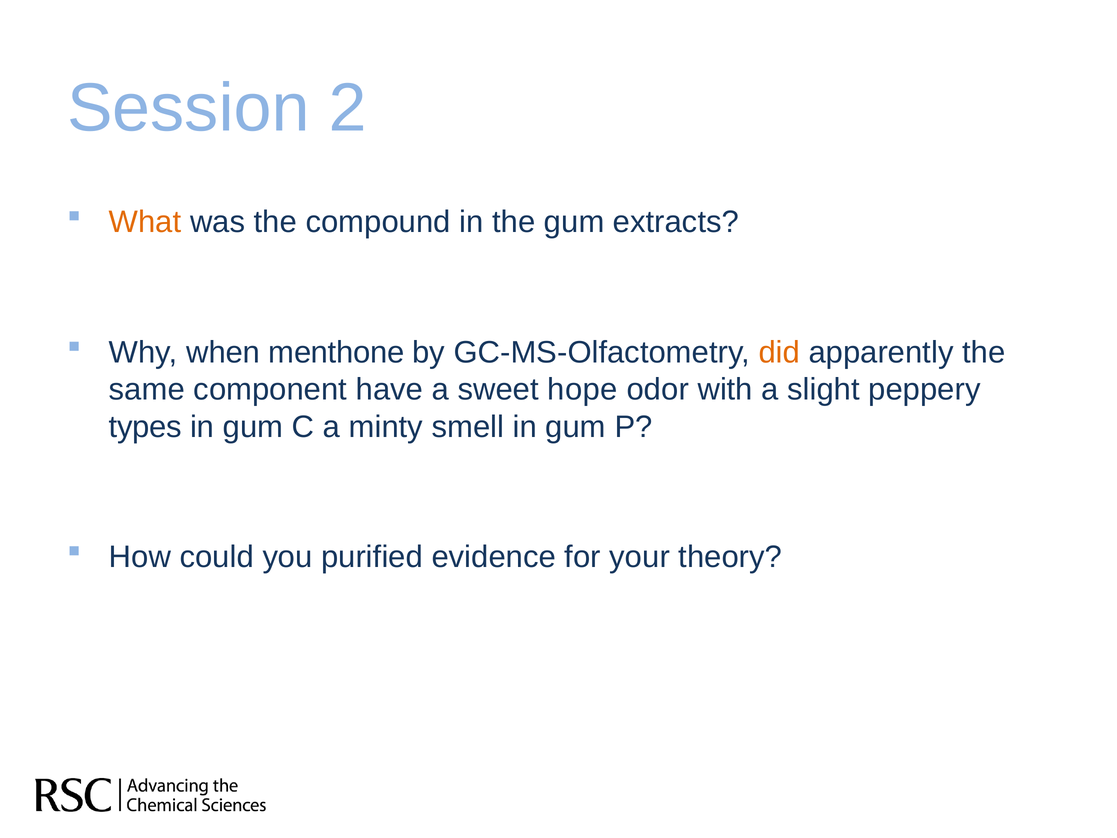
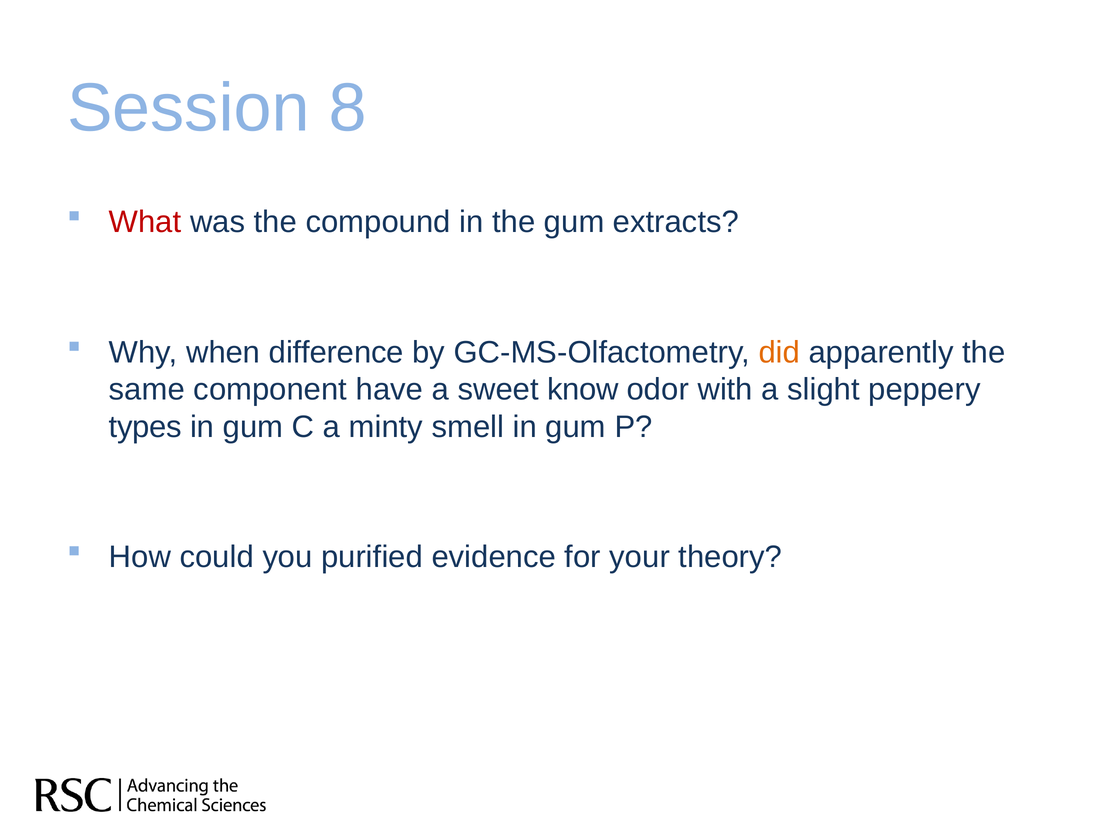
2: 2 -> 8 (348, 108)
What colour: orange -> red (145, 222)
menthone: menthone -> difference (336, 352)
hope: hope -> know (583, 389)
